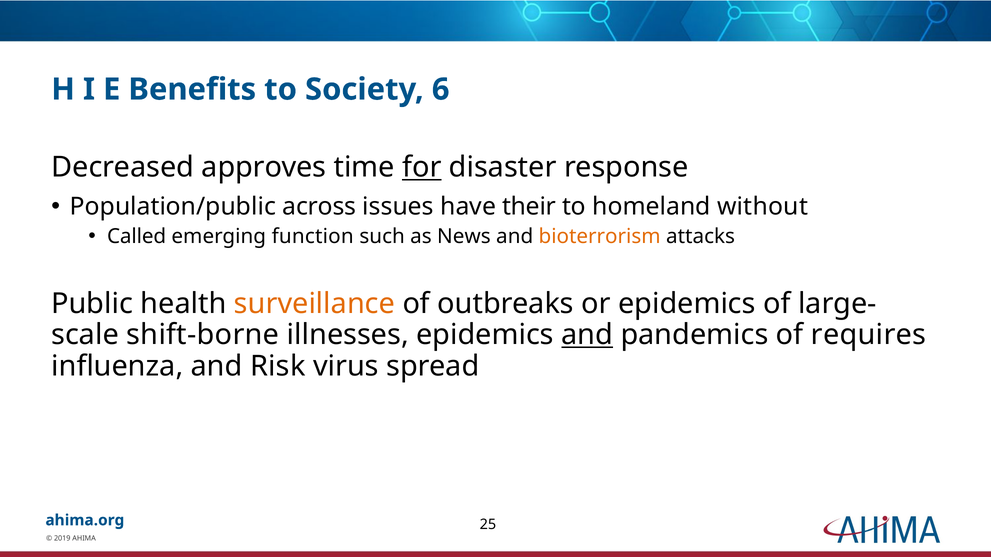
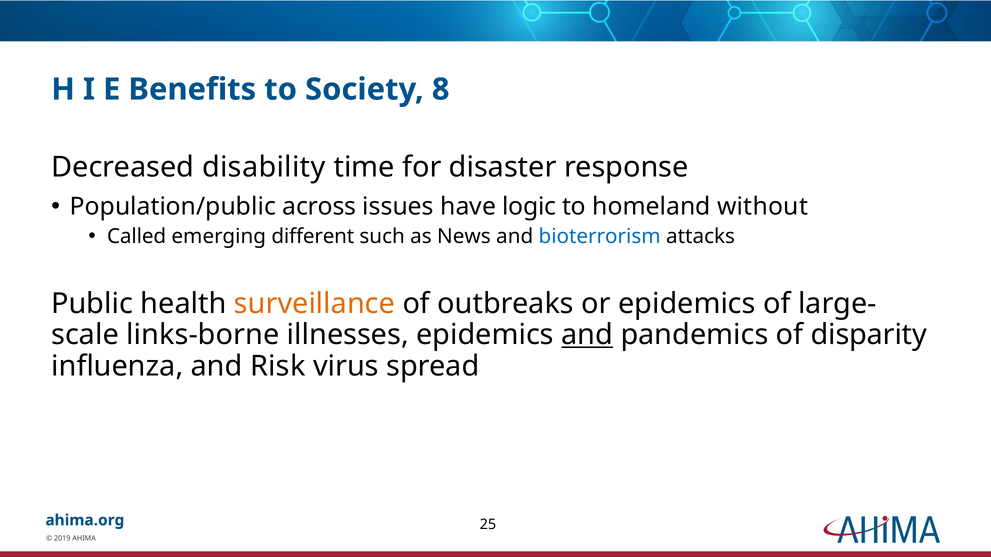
6: 6 -> 8 (441, 89)
approves: approves -> disability (264, 168)
for underline: present -> none (422, 168)
their: their -> logic (529, 207)
function: function -> different (313, 237)
bioterrorism colour: orange -> blue (600, 237)
shift-borne: shift-borne -> links-borne (203, 335)
requires: requires -> disparity (869, 335)
